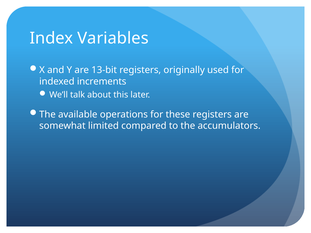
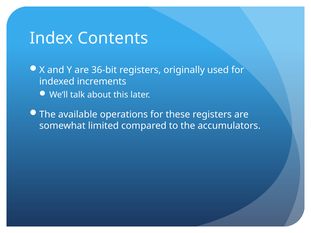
Variables: Variables -> Contents (113, 38)
13-bit: 13-bit -> 36-bit (104, 70)
